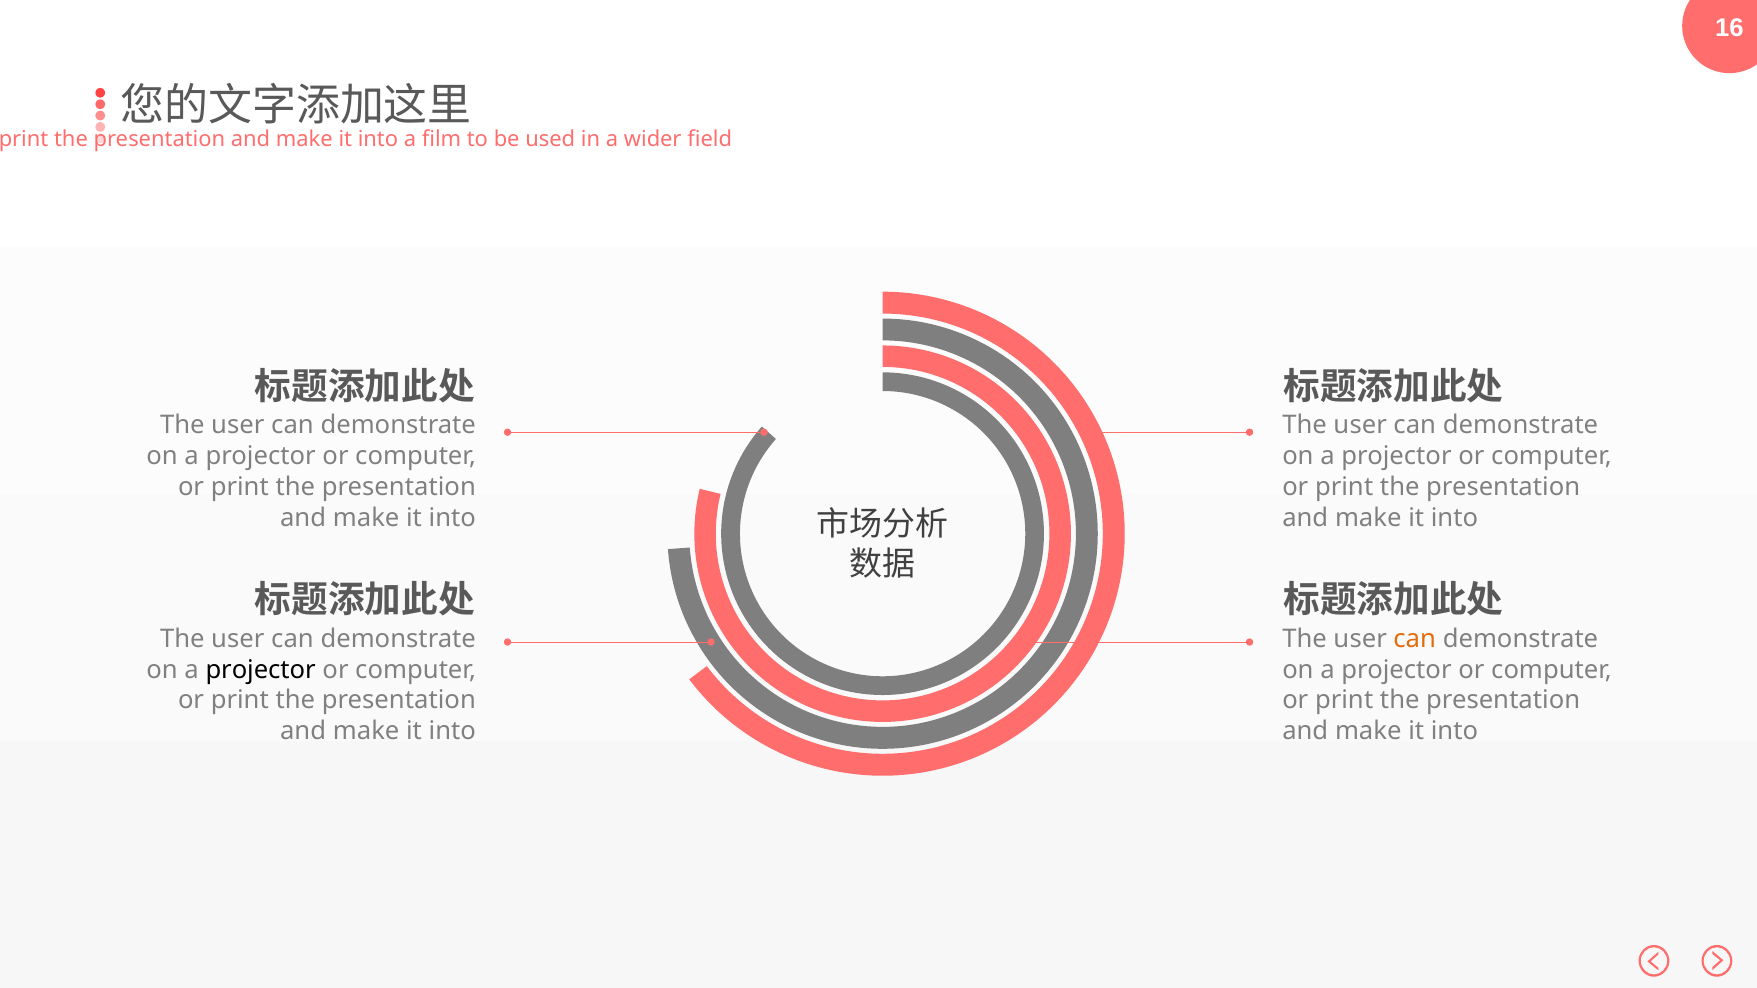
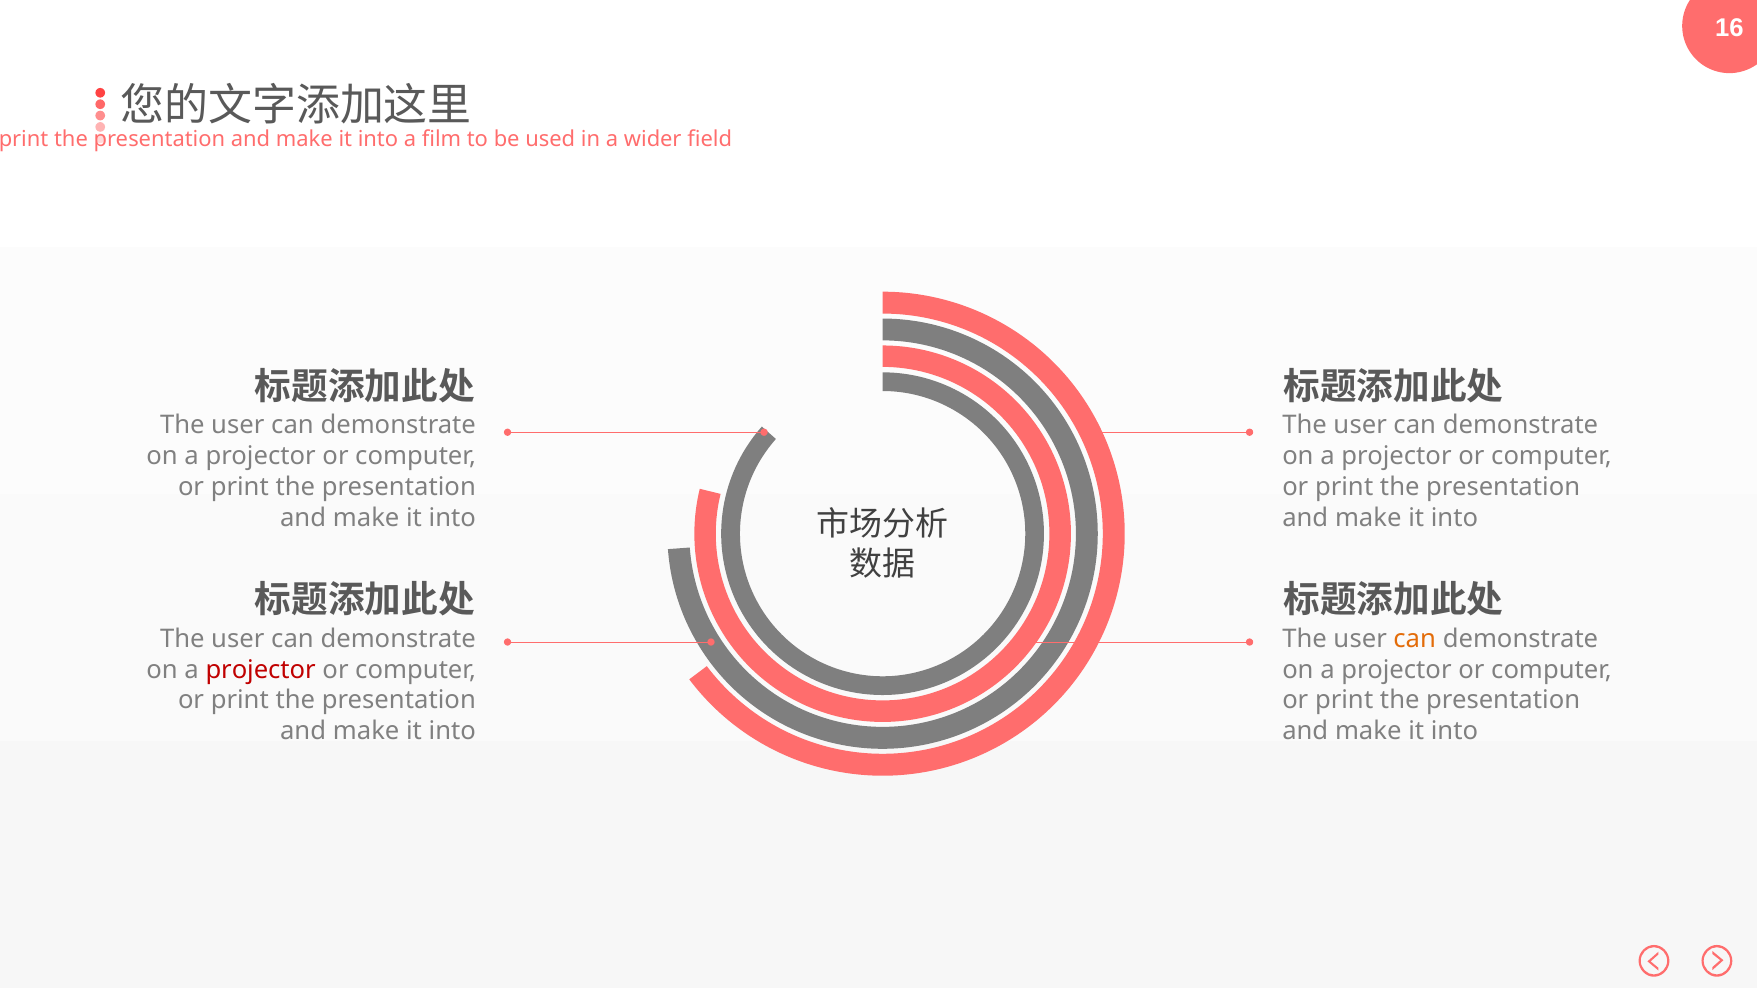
projector colour: black -> red (261, 670)
